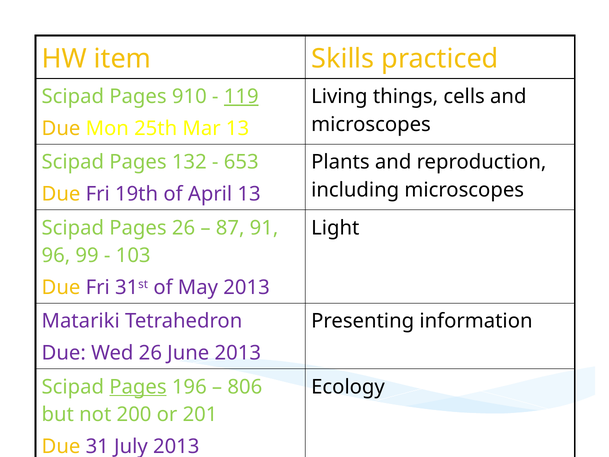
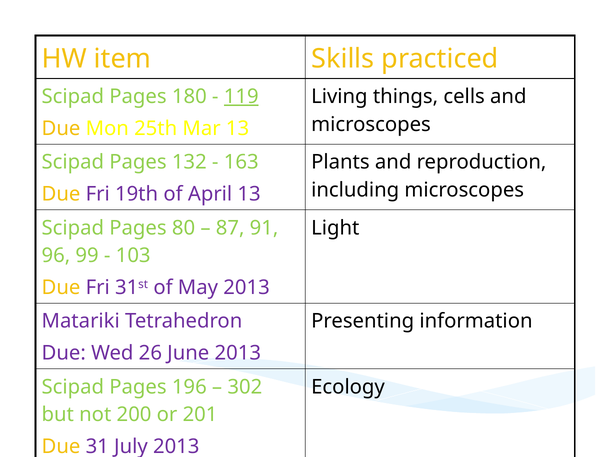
910: 910 -> 180 (189, 97)
653: 653 -> 163 (241, 162)
Pages 26: 26 -> 80 (184, 228)
Pages underline: present -> none (138, 387)
806: 806 -> 302 (245, 387)
